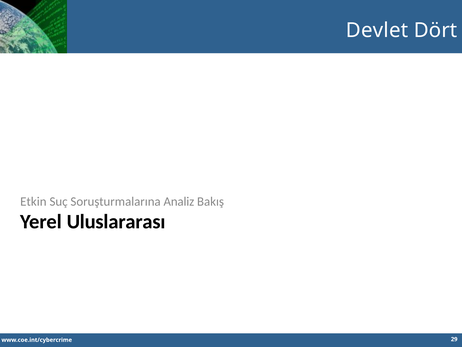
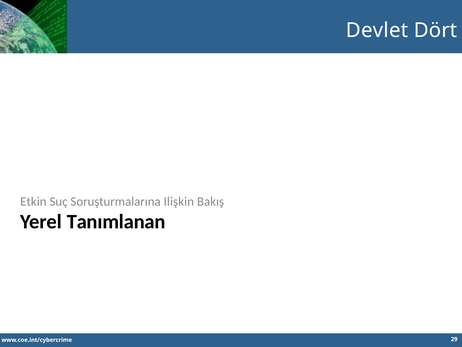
Analiz: Analiz -> Ilişkin (179, 201)
Uluslararası: Uluslararası -> Tanımlanan (116, 221)
